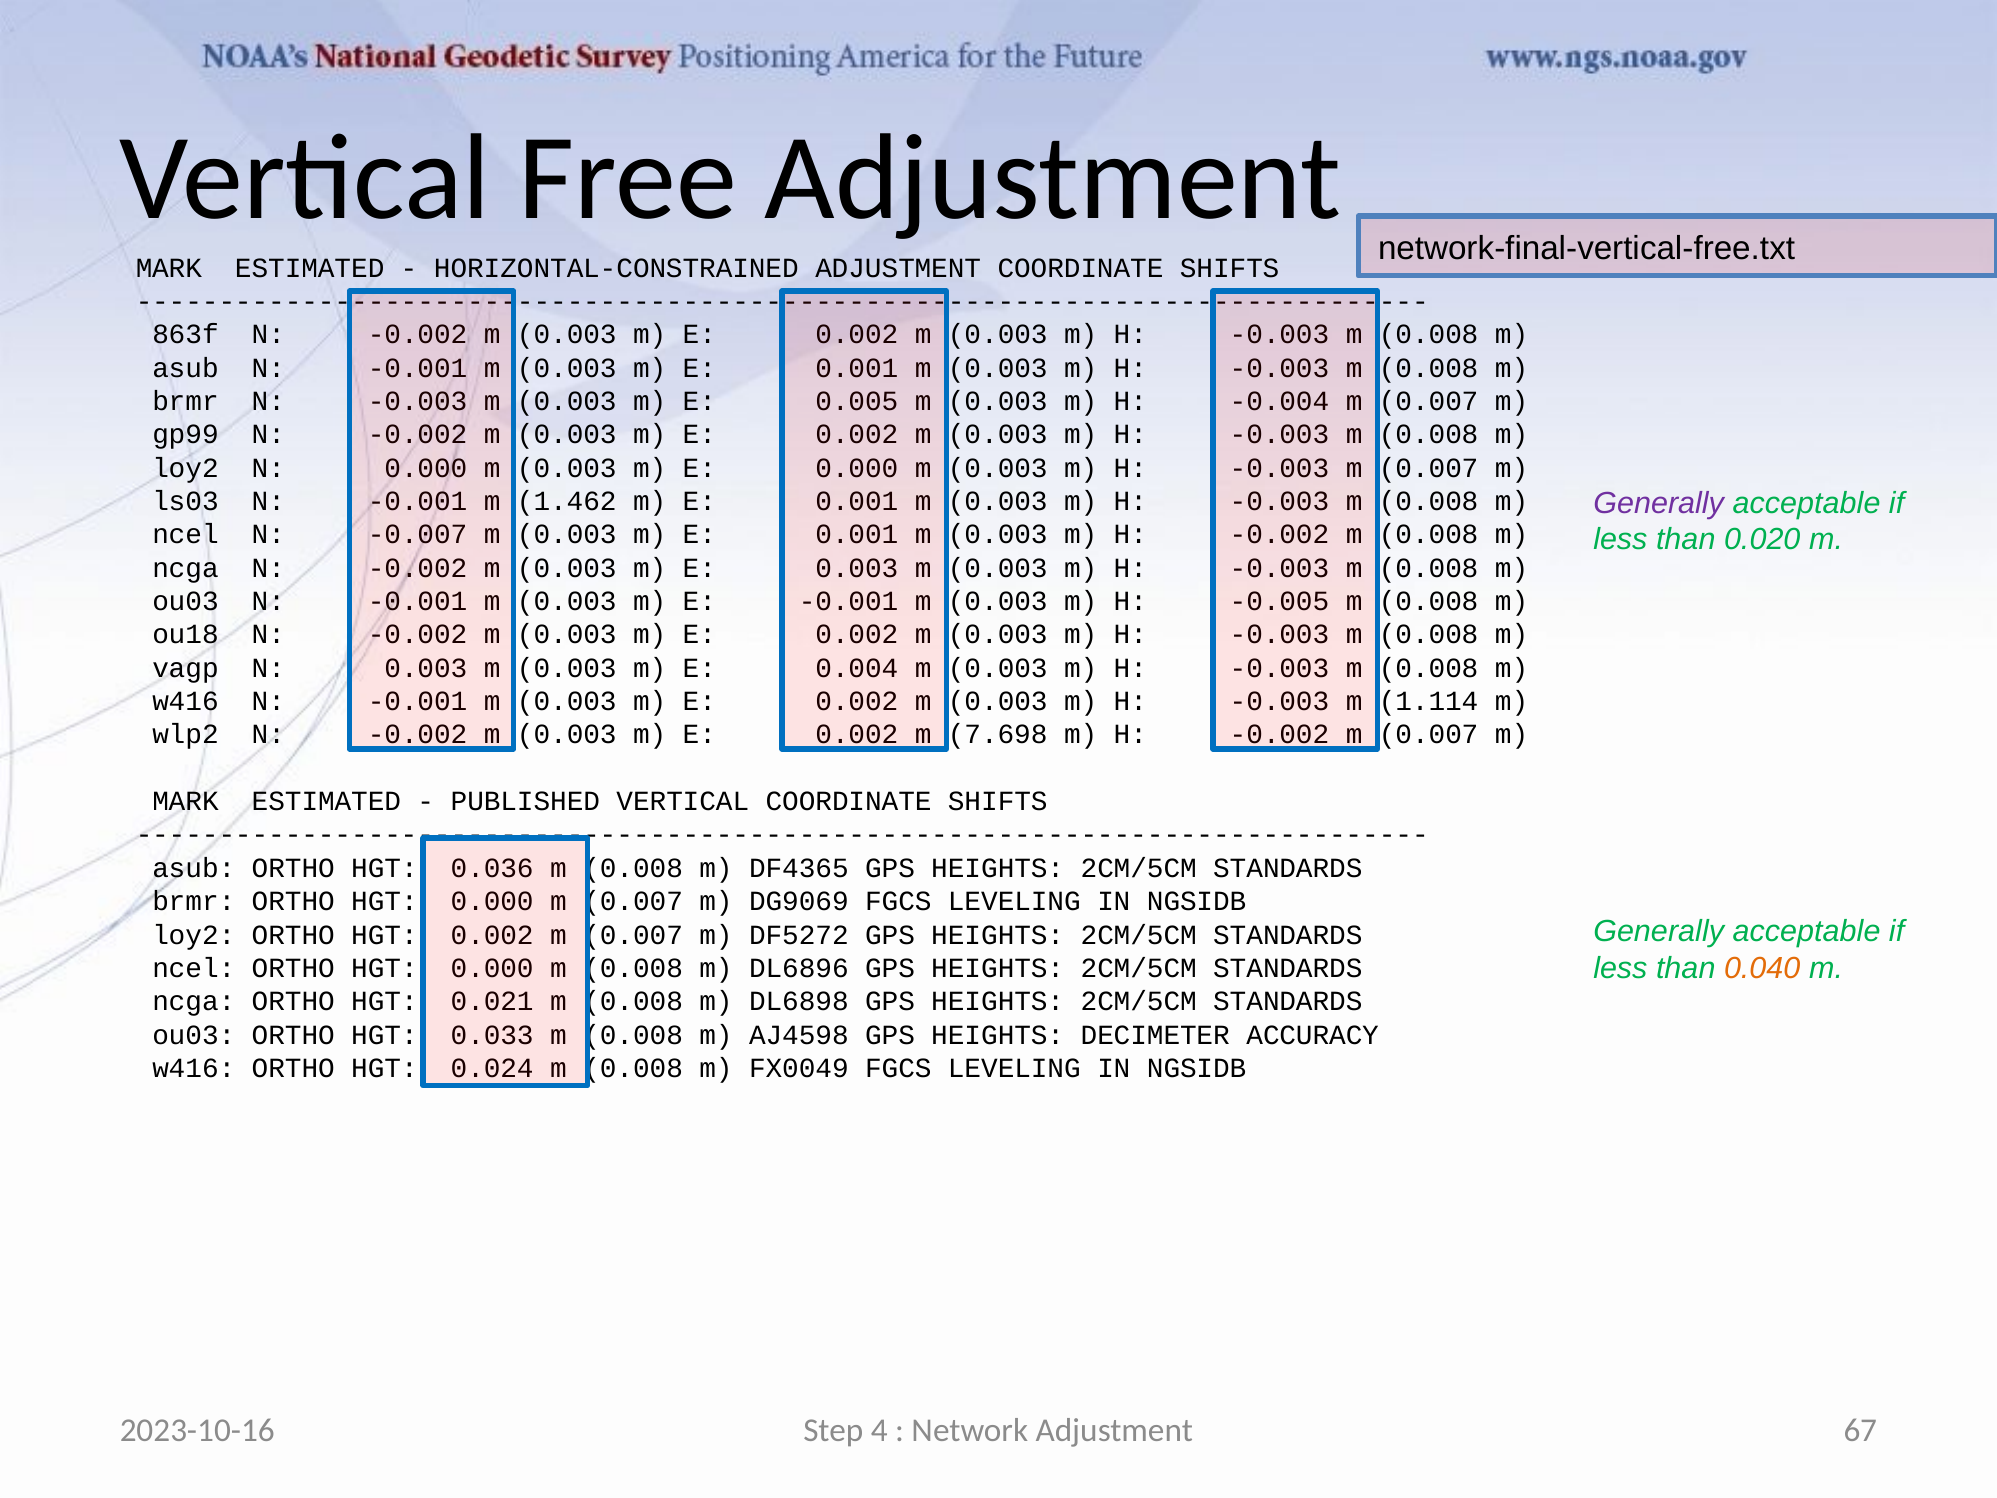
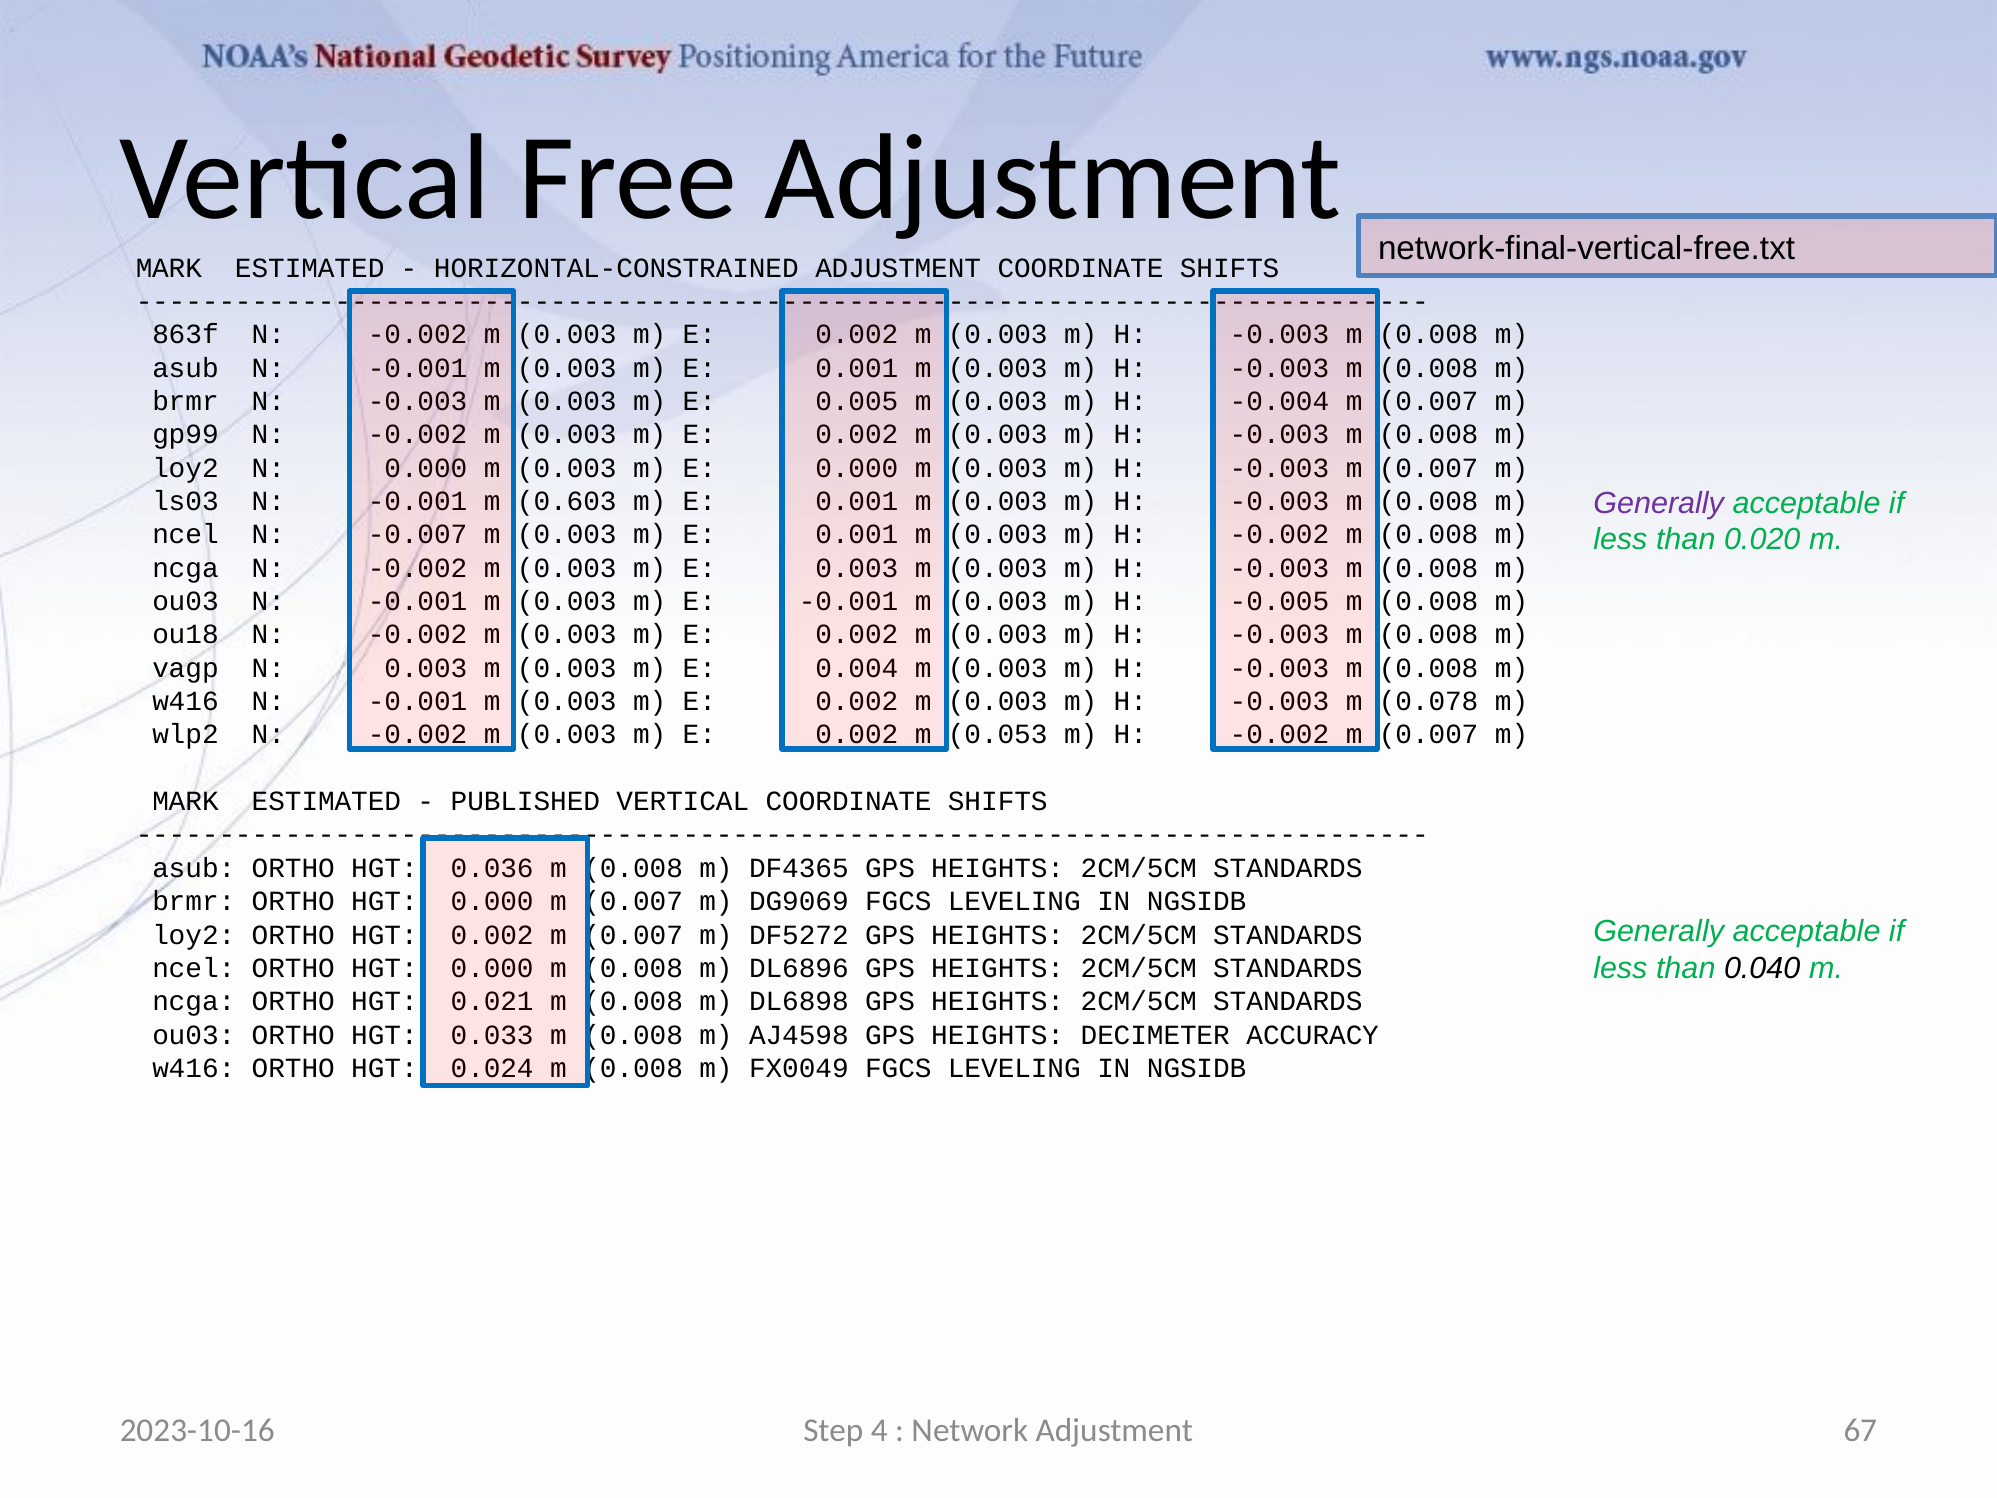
1.462: 1.462 -> 0.603 (567, 501)
1.114: 1.114 -> 0.078 (1429, 701)
7.698: 7.698 -> 0.053 (998, 735)
0.040 colour: orange -> black (1762, 968)
